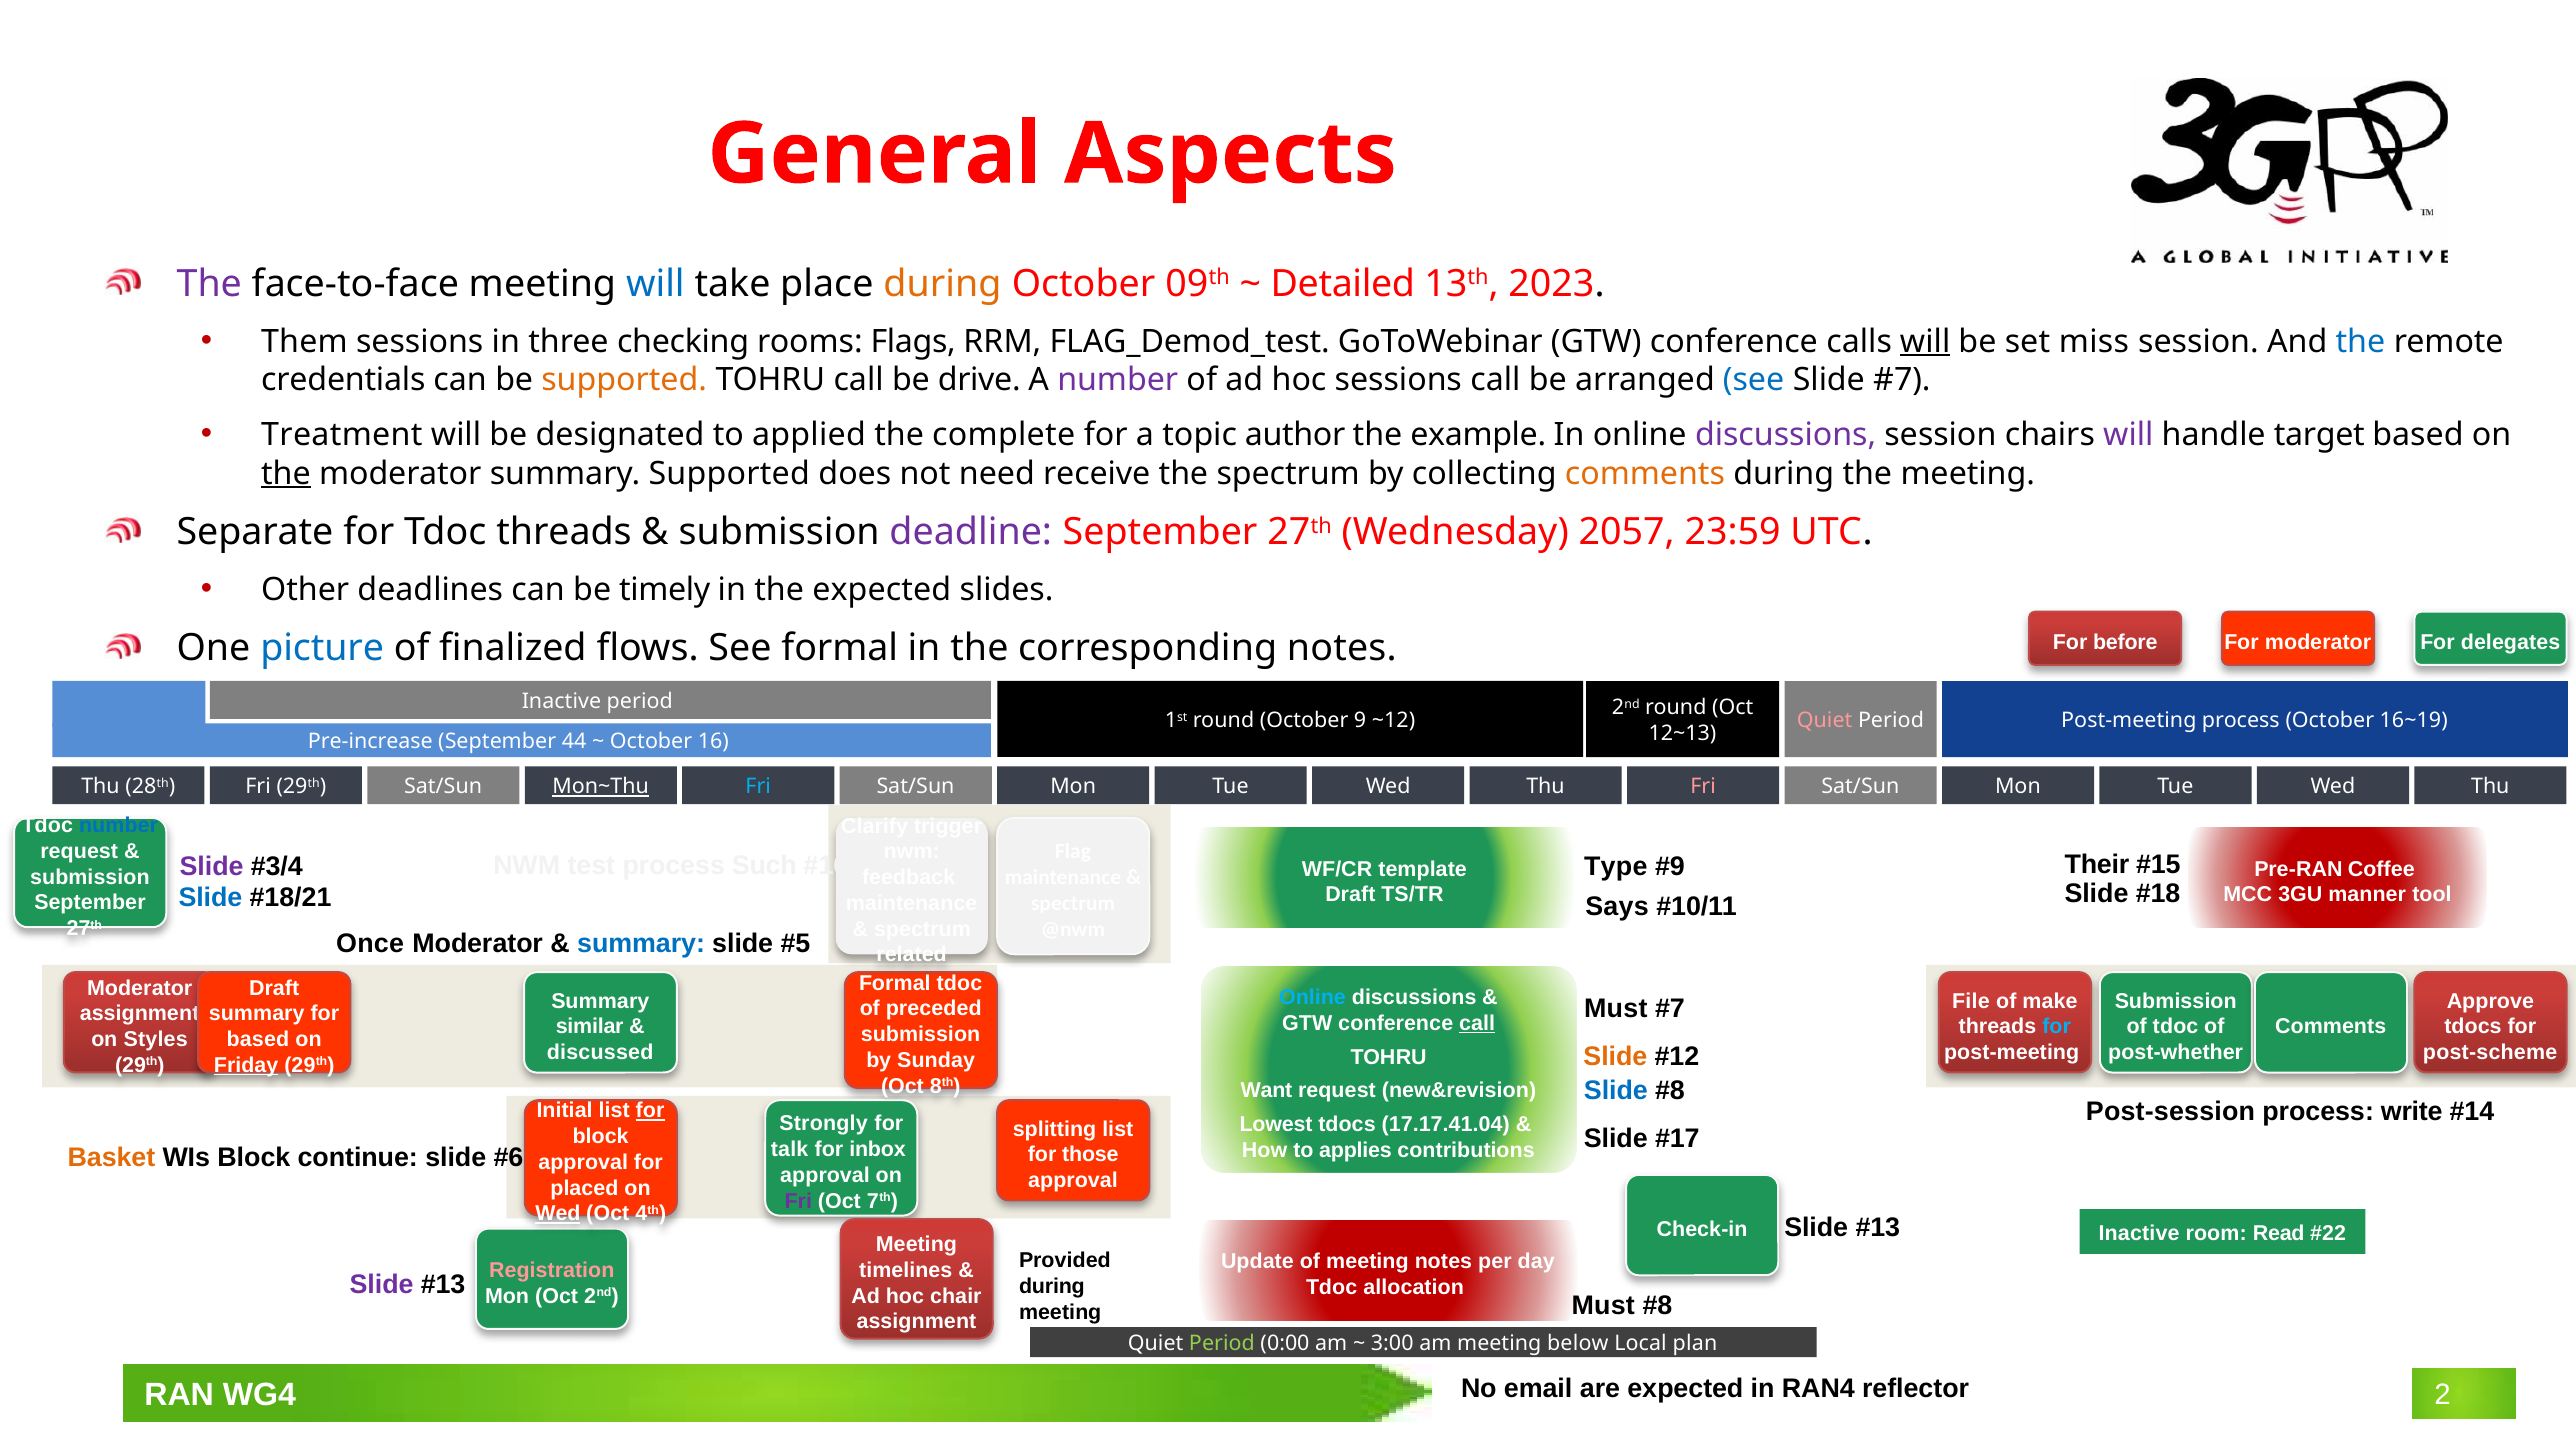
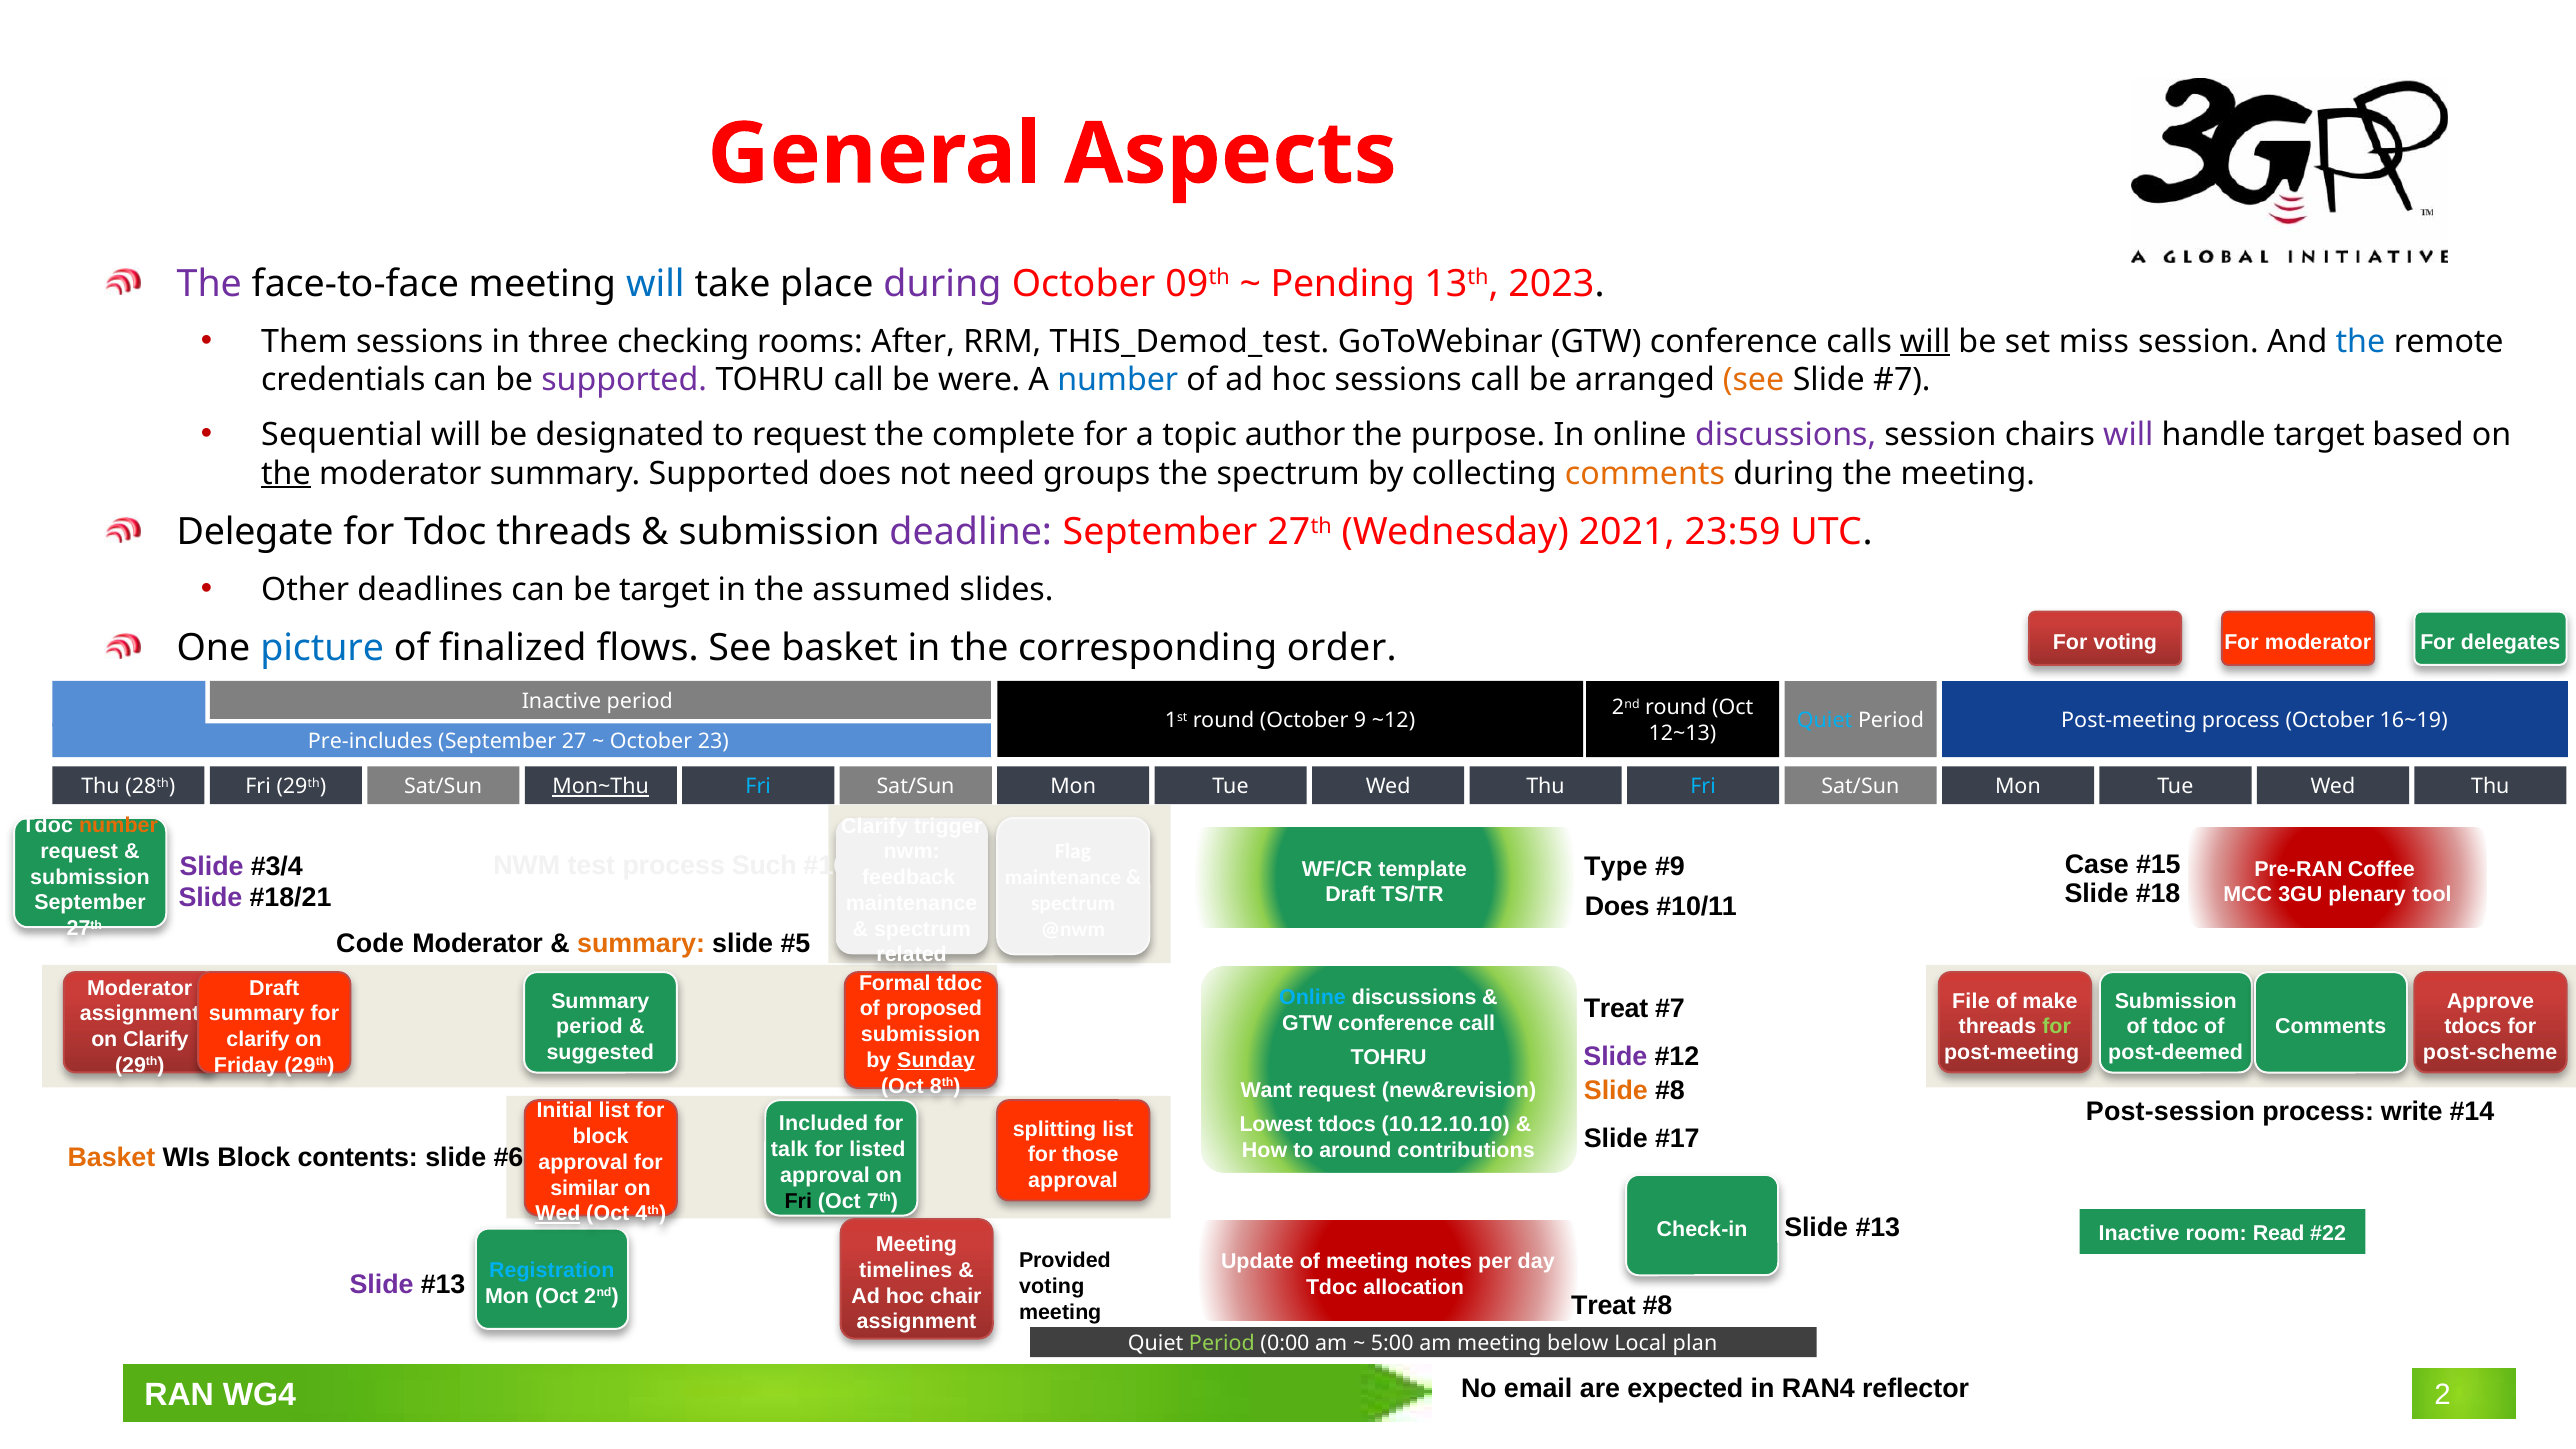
during colour: orange -> purple (942, 284)
Detailed: Detailed -> Pending (1343, 284)
Flags: Flags -> After (913, 341)
FLAG_Demod_test: FLAG_Demod_test -> THIS_Demod_test (1189, 341)
supported colour: orange -> purple (624, 380)
drive: drive -> were (979, 380)
number colour: purple -> blue (1118, 380)
see colour: blue -> orange (1754, 380)
Treatment: Treatment -> Sequential (342, 435)
to applied: applied -> request (809, 435)
example: example -> purpose (1478, 435)
receive: receive -> groups (1097, 474)
Separate: Separate -> Delegate (255, 532)
2057: 2057 -> 2021 (1627, 532)
be timely: timely -> target (665, 590)
the expected: expected -> assumed (882, 590)
For before: before -> voting (2125, 643)
See formal: formal -> basket (840, 648)
corresponding notes: notes -> order (1342, 648)
Quiet colour: pink -> light blue (1825, 721)
Pre-increase: Pre-increase -> Pre-includes (370, 742)
44: 44 -> 27 (574, 742)
16: 16 -> 23 (713, 742)
Fri colour: pink -> light blue (1703, 787)
number colour: blue -> orange (119, 826)
Their: Their -> Case (2097, 865)
Slide colour: blue -> purple (210, 897)
manner: manner -> plenary (2367, 895)
Says: Says -> Does (1617, 906)
Once: Once -> Code (370, 944)
summary colour: blue -> orange (641, 944)
Must: Must -> Treat (1616, 1009)
preceded: preceded -> proposed (934, 1009)
call underline: present -> none (1477, 1023)
for colour: light blue -> light green (2057, 1027)
similar: similar -> period (589, 1027)
on Styles: Styles -> Clarify (156, 1040)
based: based -> clarify (258, 1040)
discussed: discussed -> suggested (600, 1052)
post-whether: post-whether -> post-deemed (2176, 1052)
Slide colour: orange -> purple (1615, 1057)
Sunday underline: none -> present (936, 1060)
Friday underline: present -> none (246, 1065)
Slide colour: blue -> orange (1616, 1091)
for underline: present -> none (650, 1111)
Strongly: Strongly -> Included (824, 1124)
17.17.41.04: 17.17.41.04 -> 10.12.10.10 (1446, 1125)
inbox: inbox -> listed (877, 1150)
applies: applies -> around (1355, 1150)
continue: continue -> contents (358, 1157)
placed: placed -> similar (585, 1188)
Fri colour: purple -> black (798, 1201)
Registration colour: pink -> light blue (552, 1270)
during: during -> voting (1052, 1286)
Must: Must -> Treat (1603, 1306)
3:00: 3:00 -> 5:00 (1392, 1344)
